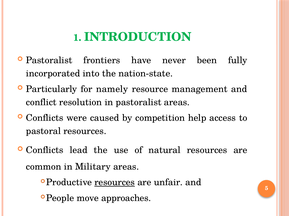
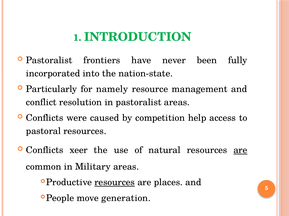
lead: lead -> xeer (79, 151)
are underline: none -> present (240, 151)
unfair: unfair -> places (168, 183)
approaches: approaches -> generation (126, 199)
